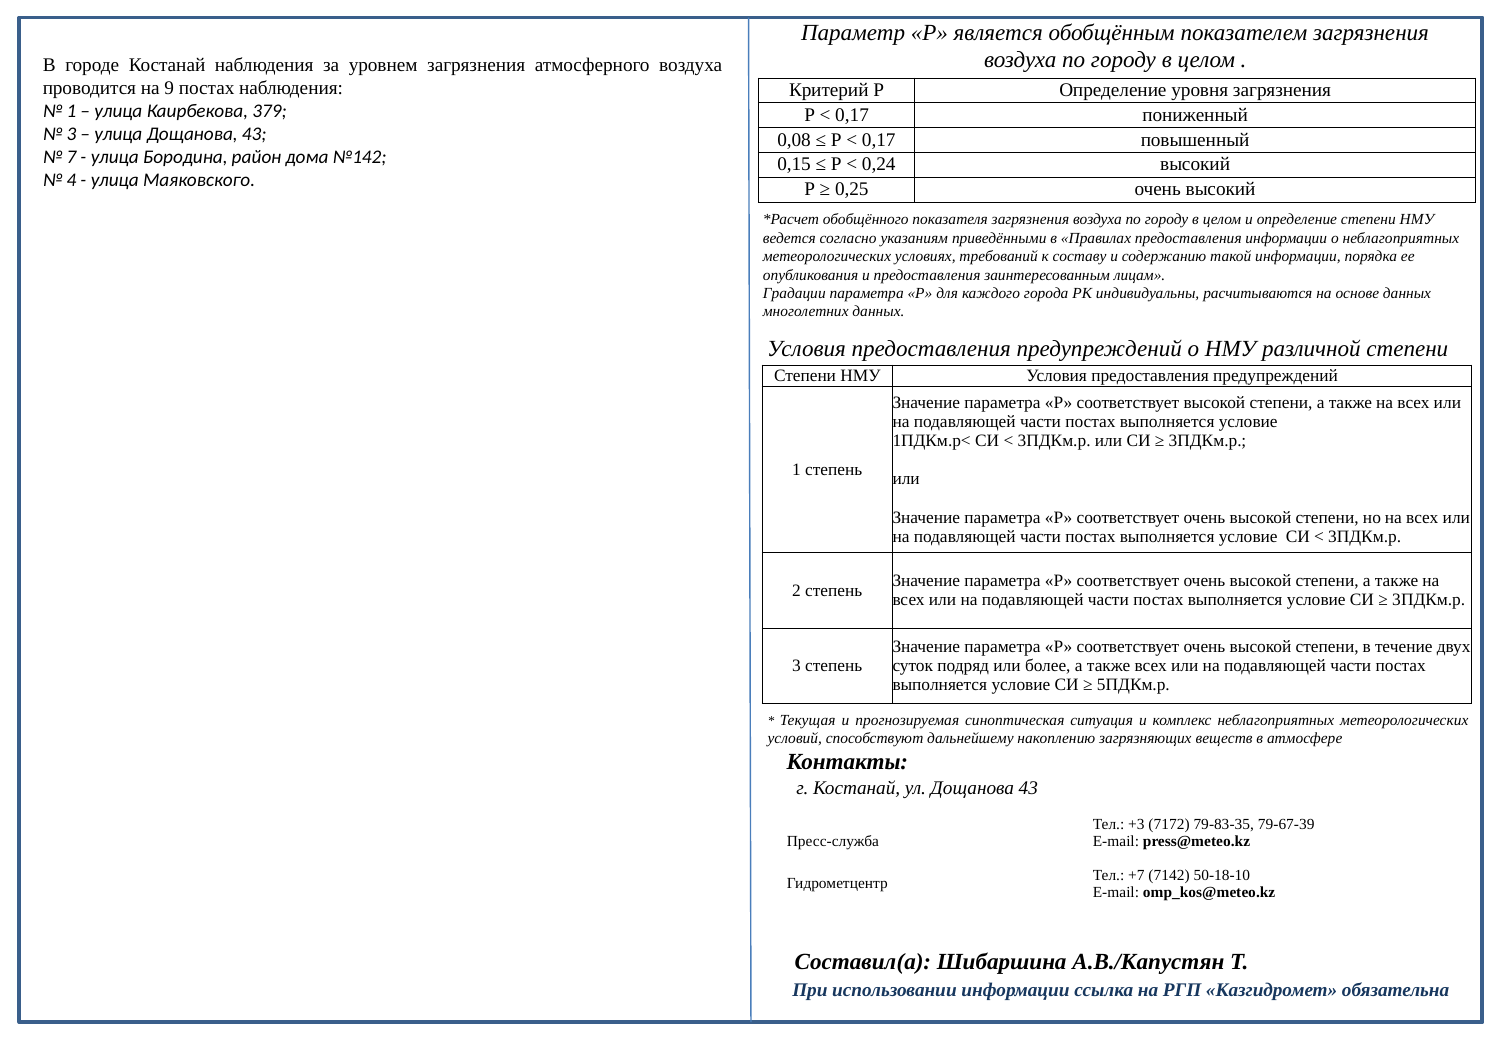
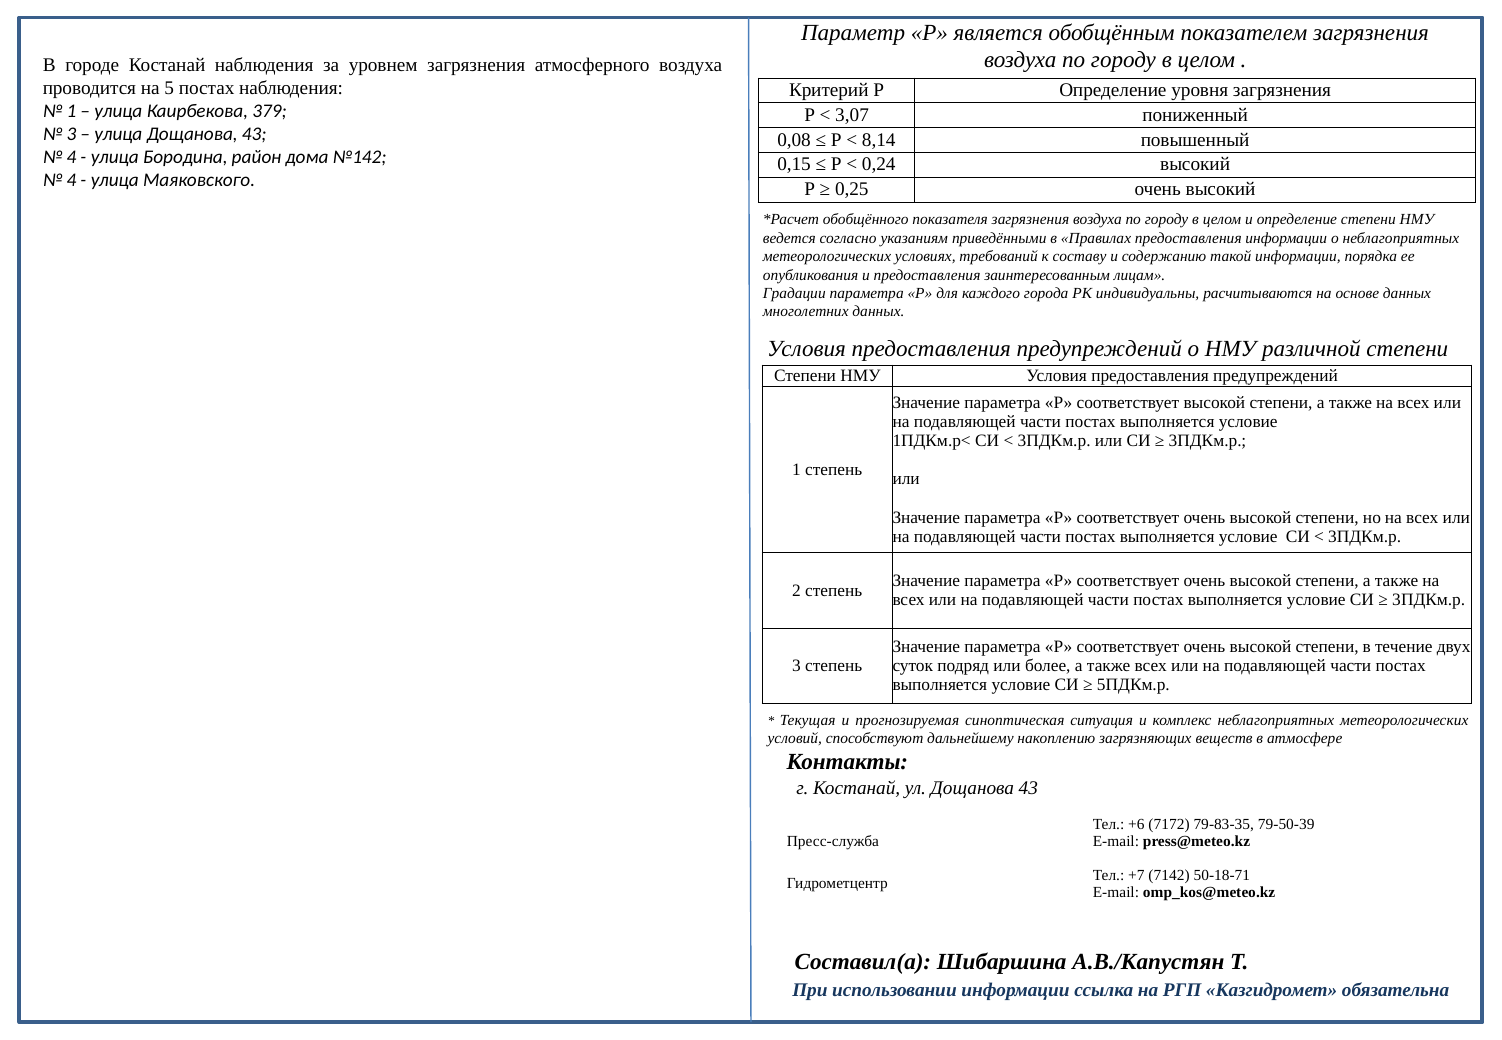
9: 9 -> 5 (169, 88)
0,17: 0,17 -> 3,07 (852, 115)
0,17: 0,17 -> 8,14 (879, 140)
7: 7 -> 4 (71, 157)
+3: +3 -> +6 (1136, 824)
79-67-39: 79-67-39 -> 79-50-39 (1286, 824)
50-18-10: 50-18-10 -> 50-18-71 (1222, 875)
